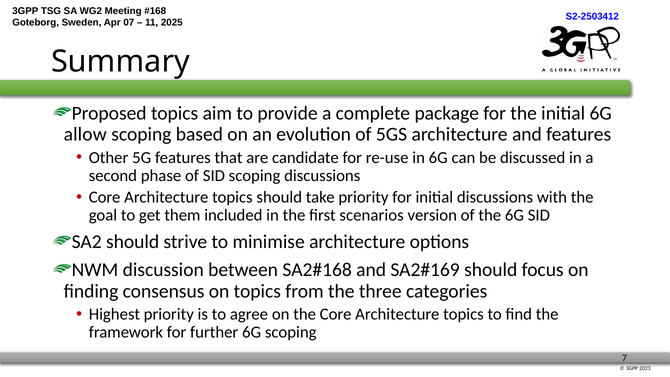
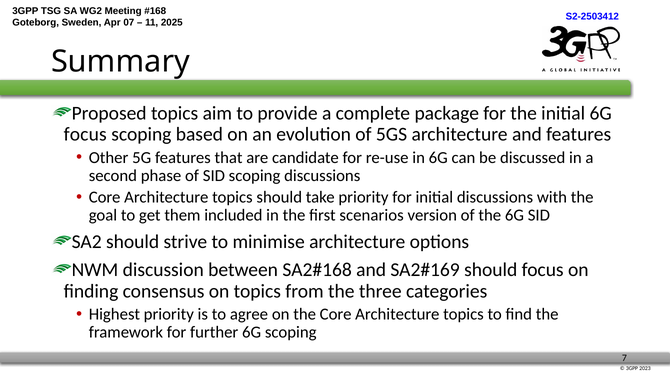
allow: allow -> focus (85, 134)
